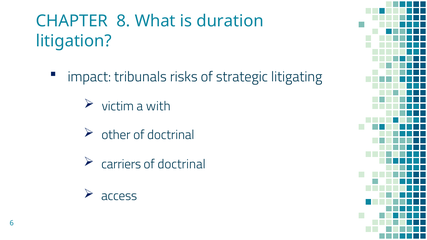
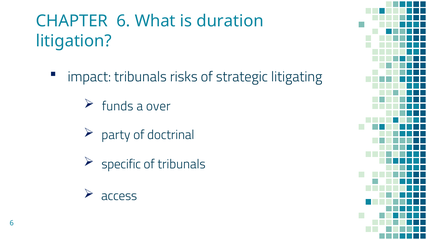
CHAPTER 8: 8 -> 6 (123, 21)
victim: victim -> funds (118, 106)
with: with -> over (158, 106)
other: other -> party (116, 135)
carriers: carriers -> specific (121, 164)
doctrinal: doctrinal -> tribunals (182, 164)
